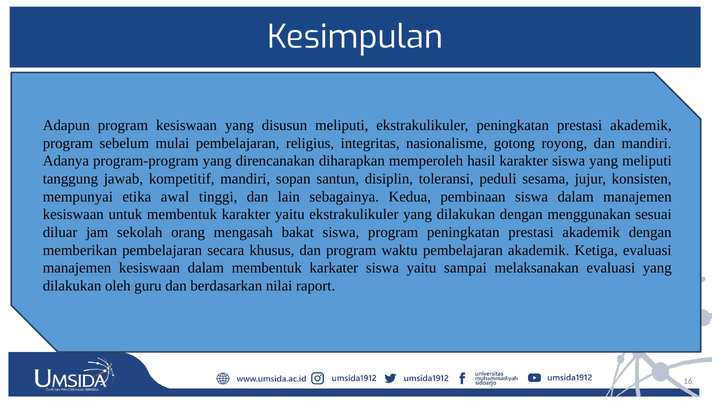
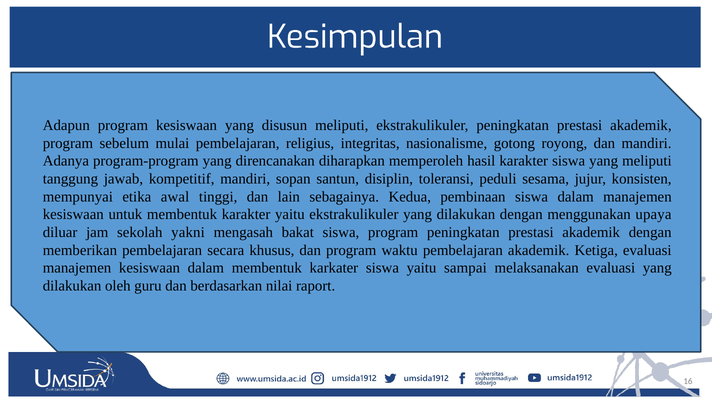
sesuai: sesuai -> upaya (653, 214)
orang: orang -> yakni (188, 232)
